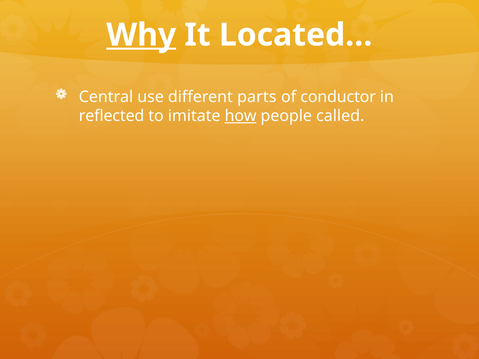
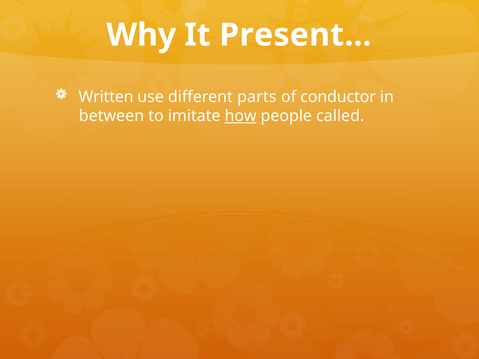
Why underline: present -> none (141, 35)
Located…: Located… -> Present… (296, 35)
Central: Central -> Written (106, 97)
reflected: reflected -> between (111, 116)
